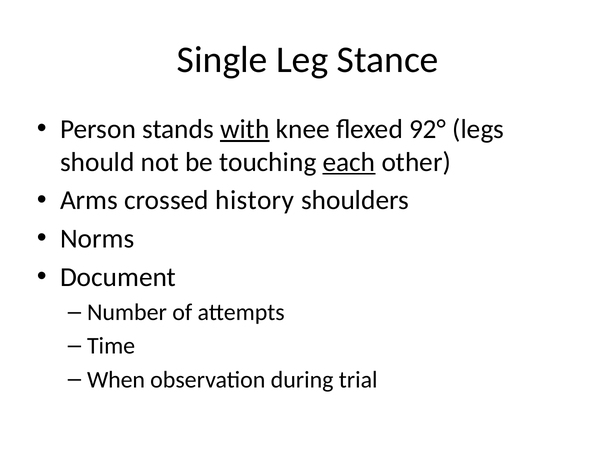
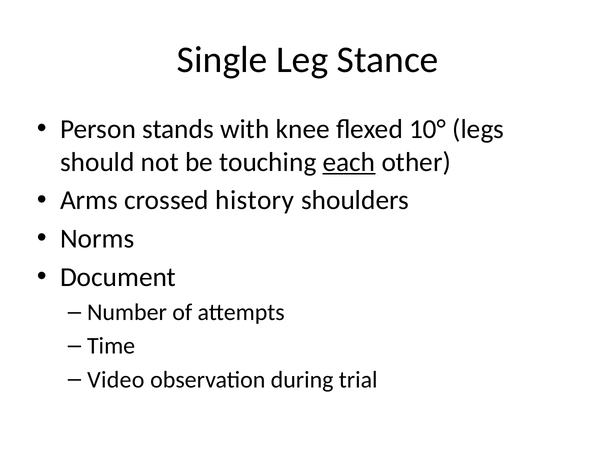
with underline: present -> none (245, 129)
92°: 92° -> 10° (428, 129)
When: When -> Video (116, 380)
